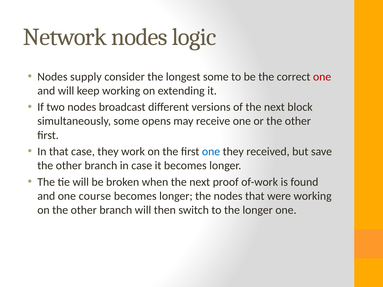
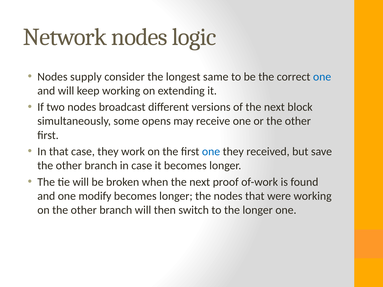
longest some: some -> same (216, 77)
one colour: red -> blue (322, 77)
course: course -> modify (95, 196)
